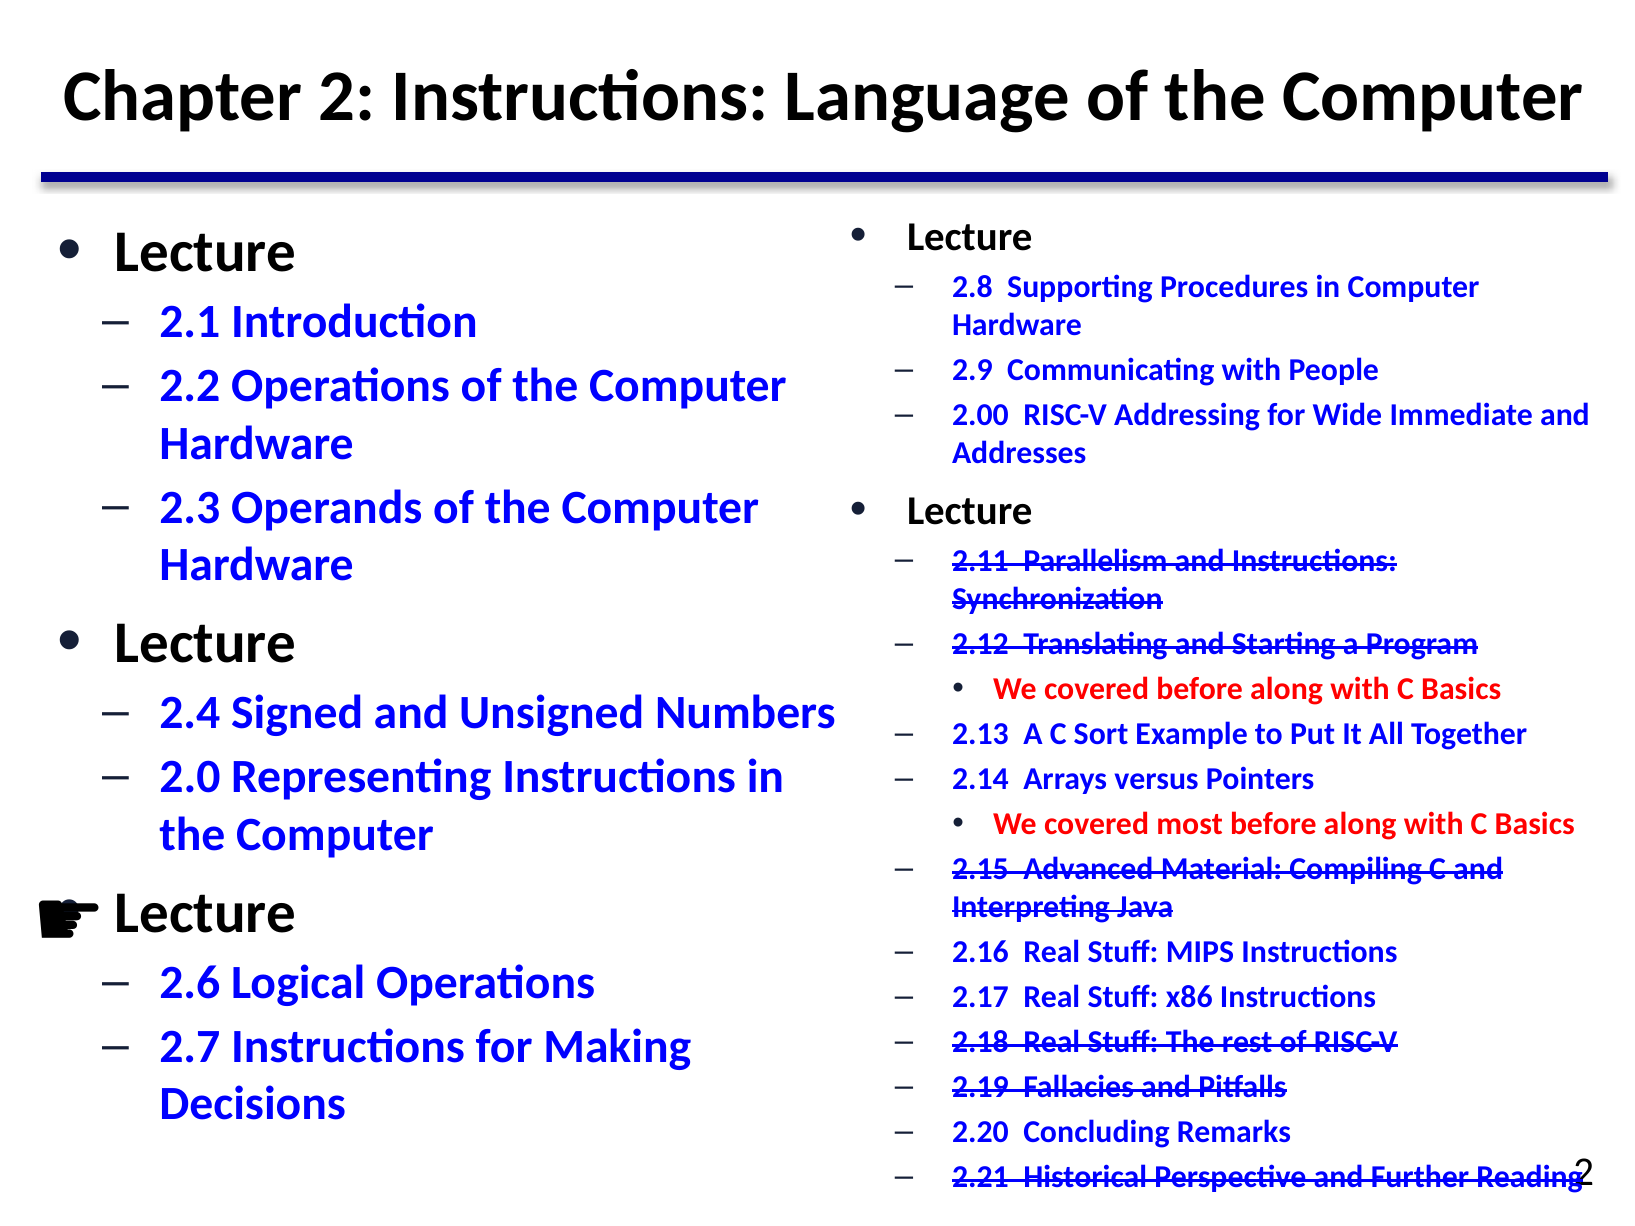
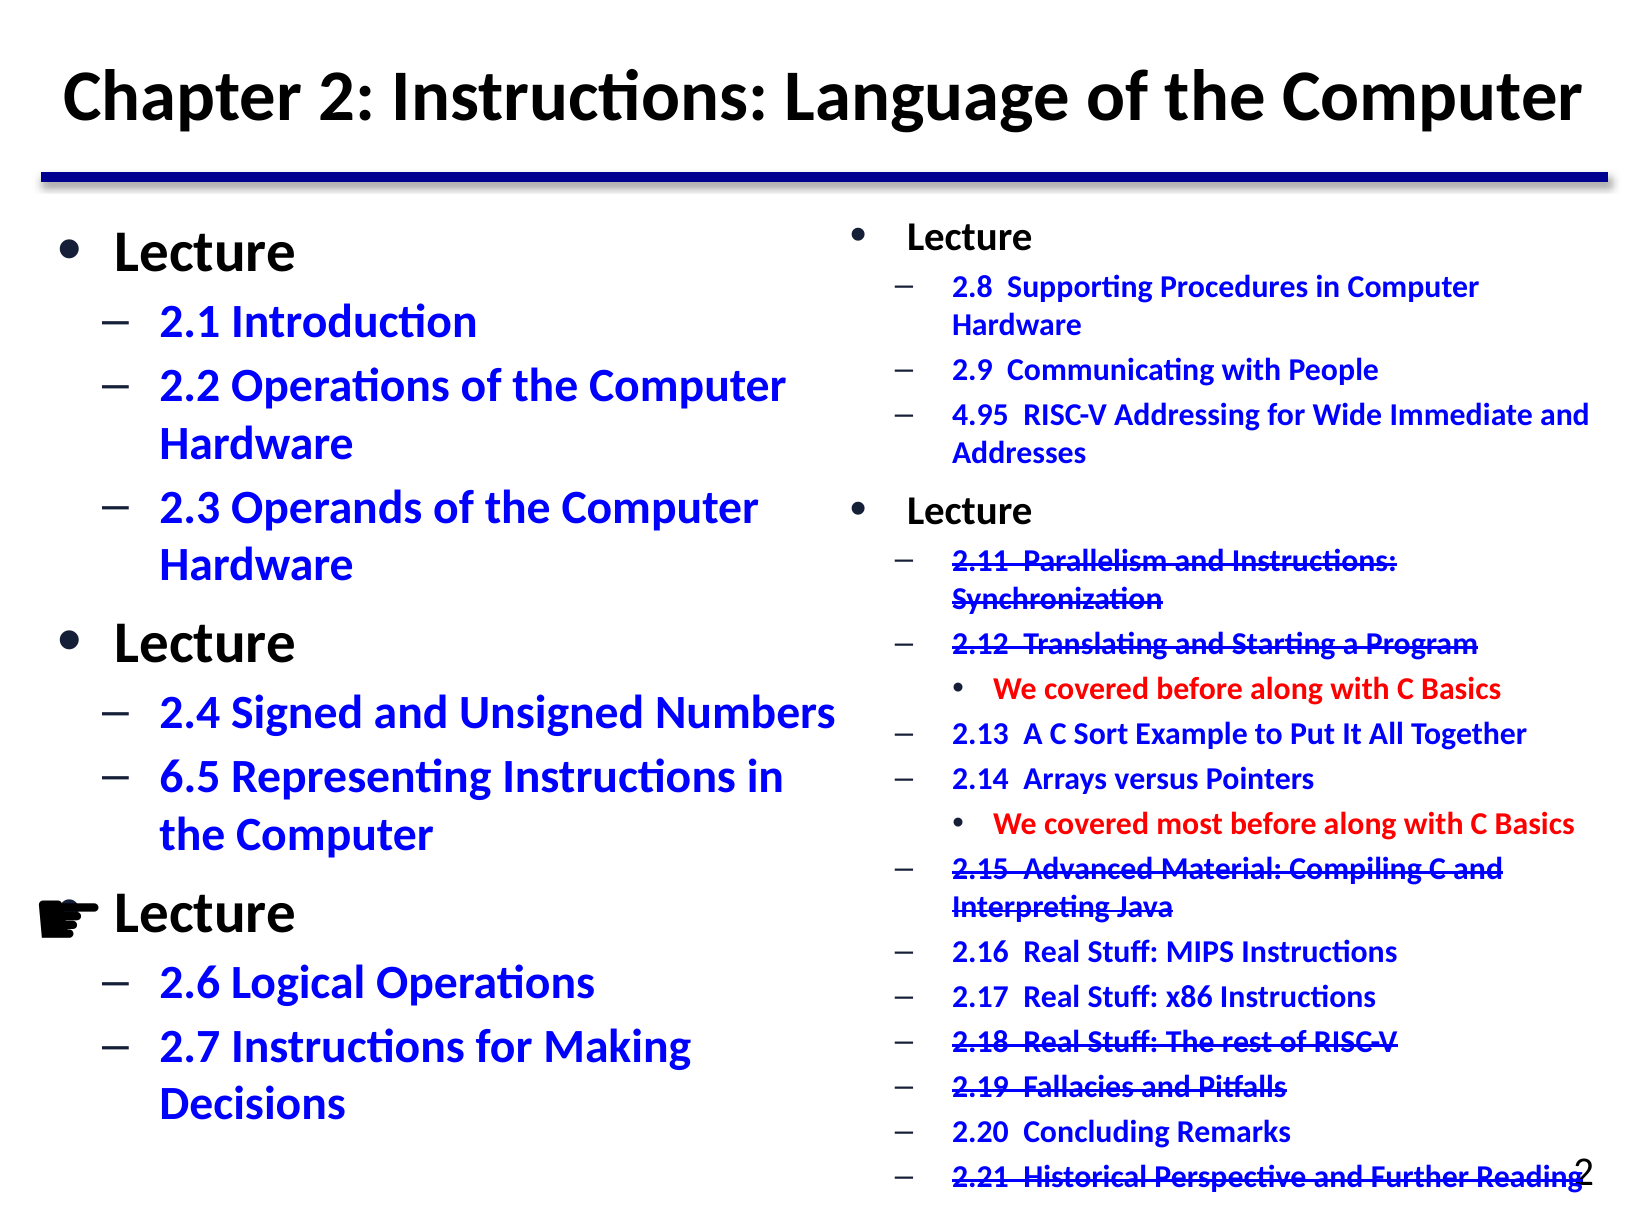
2.00: 2.00 -> 4.95 (980, 415)
2.0: 2.0 -> 6.5 (190, 777)
